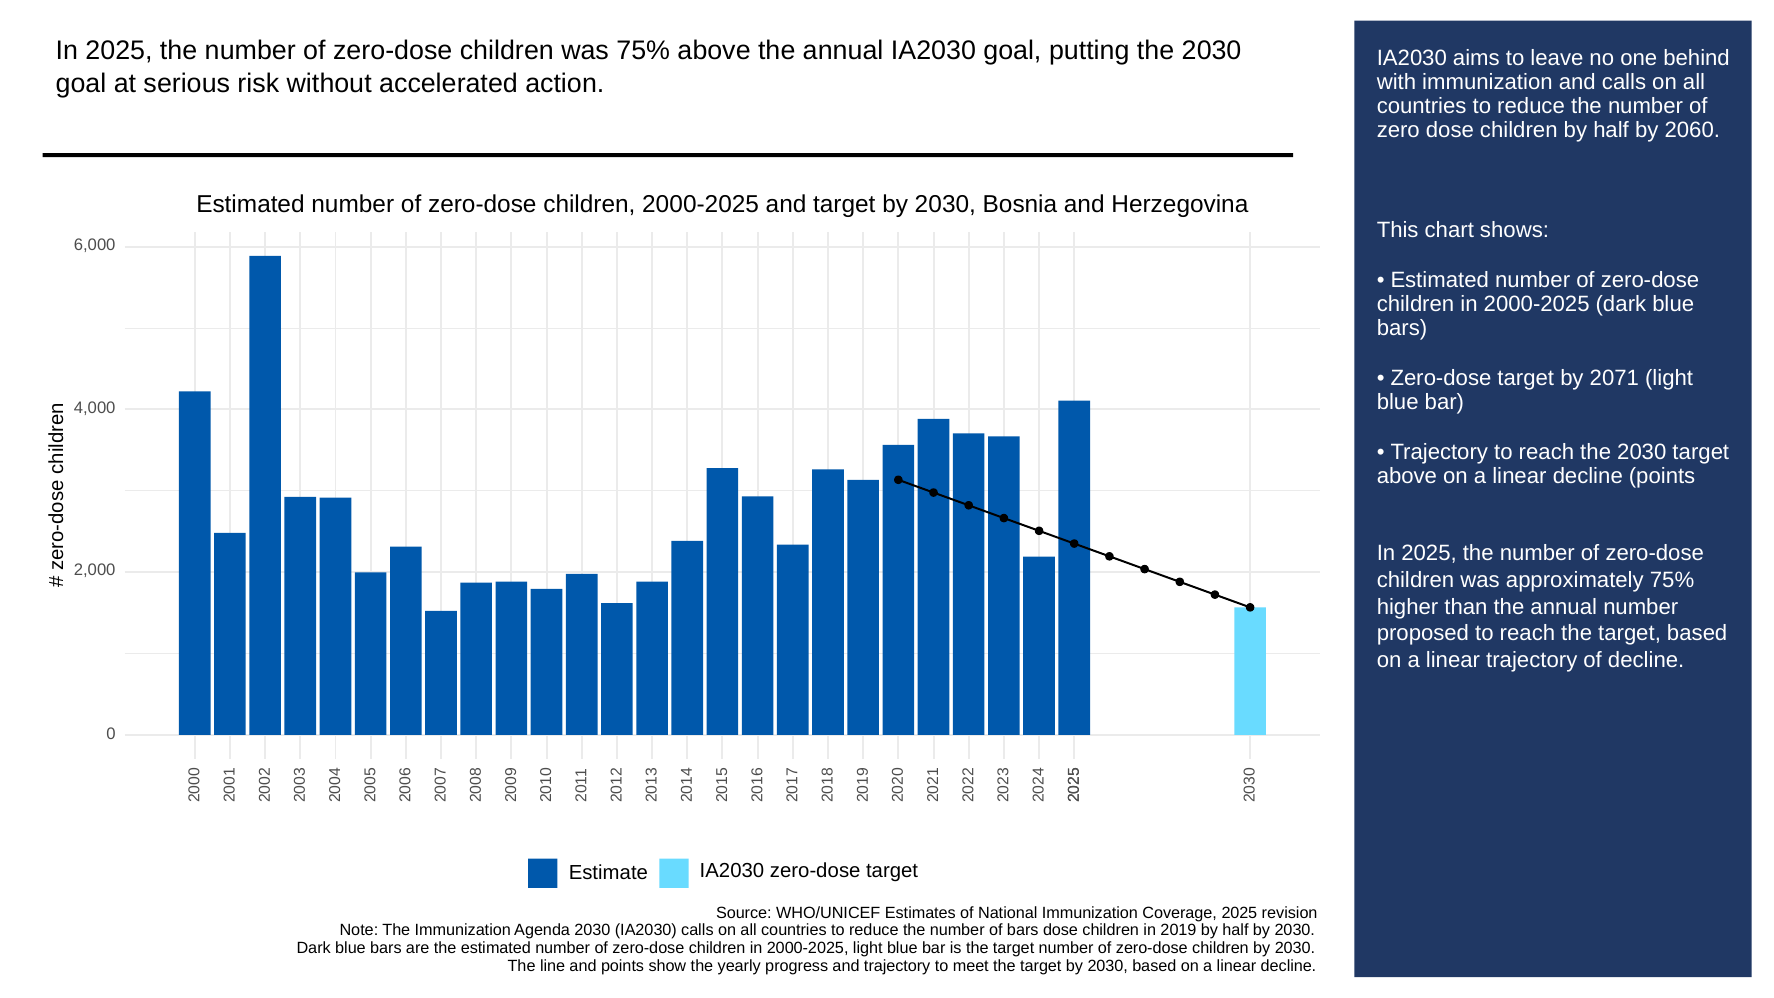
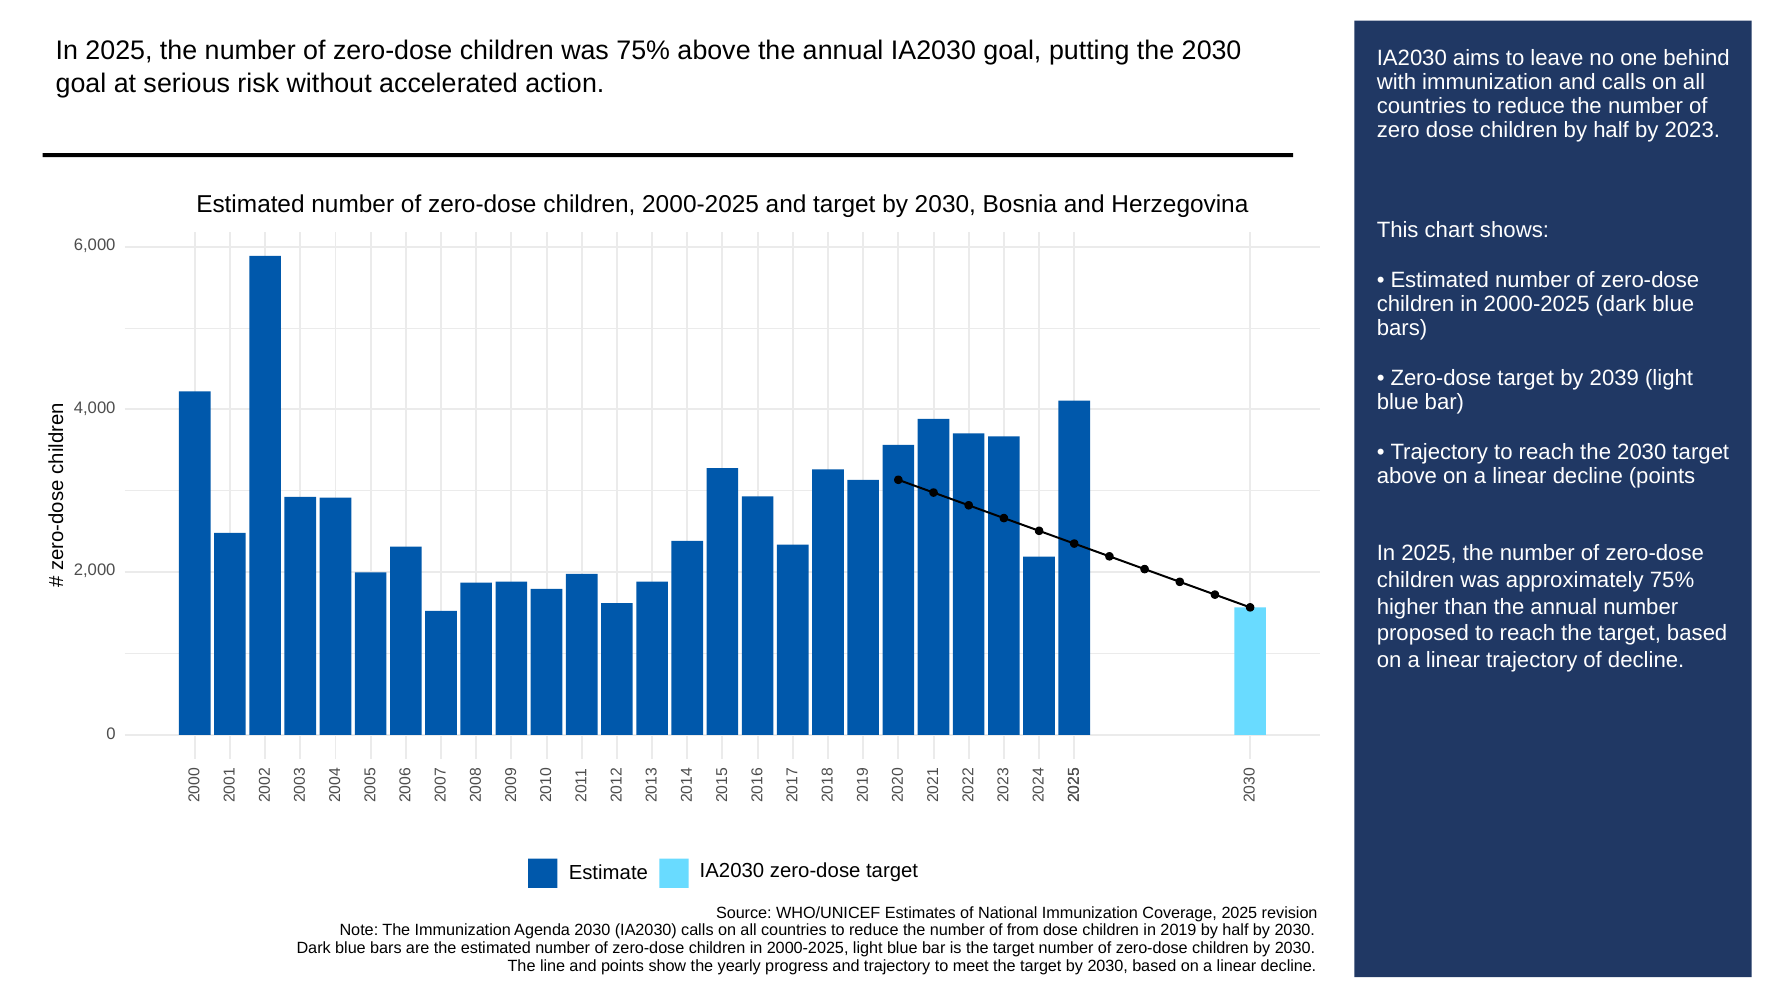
2060: 2060 -> 2023 (1692, 130)
2071: 2071 -> 2039 (1614, 379)
of bars: bars -> from (1023, 930)
